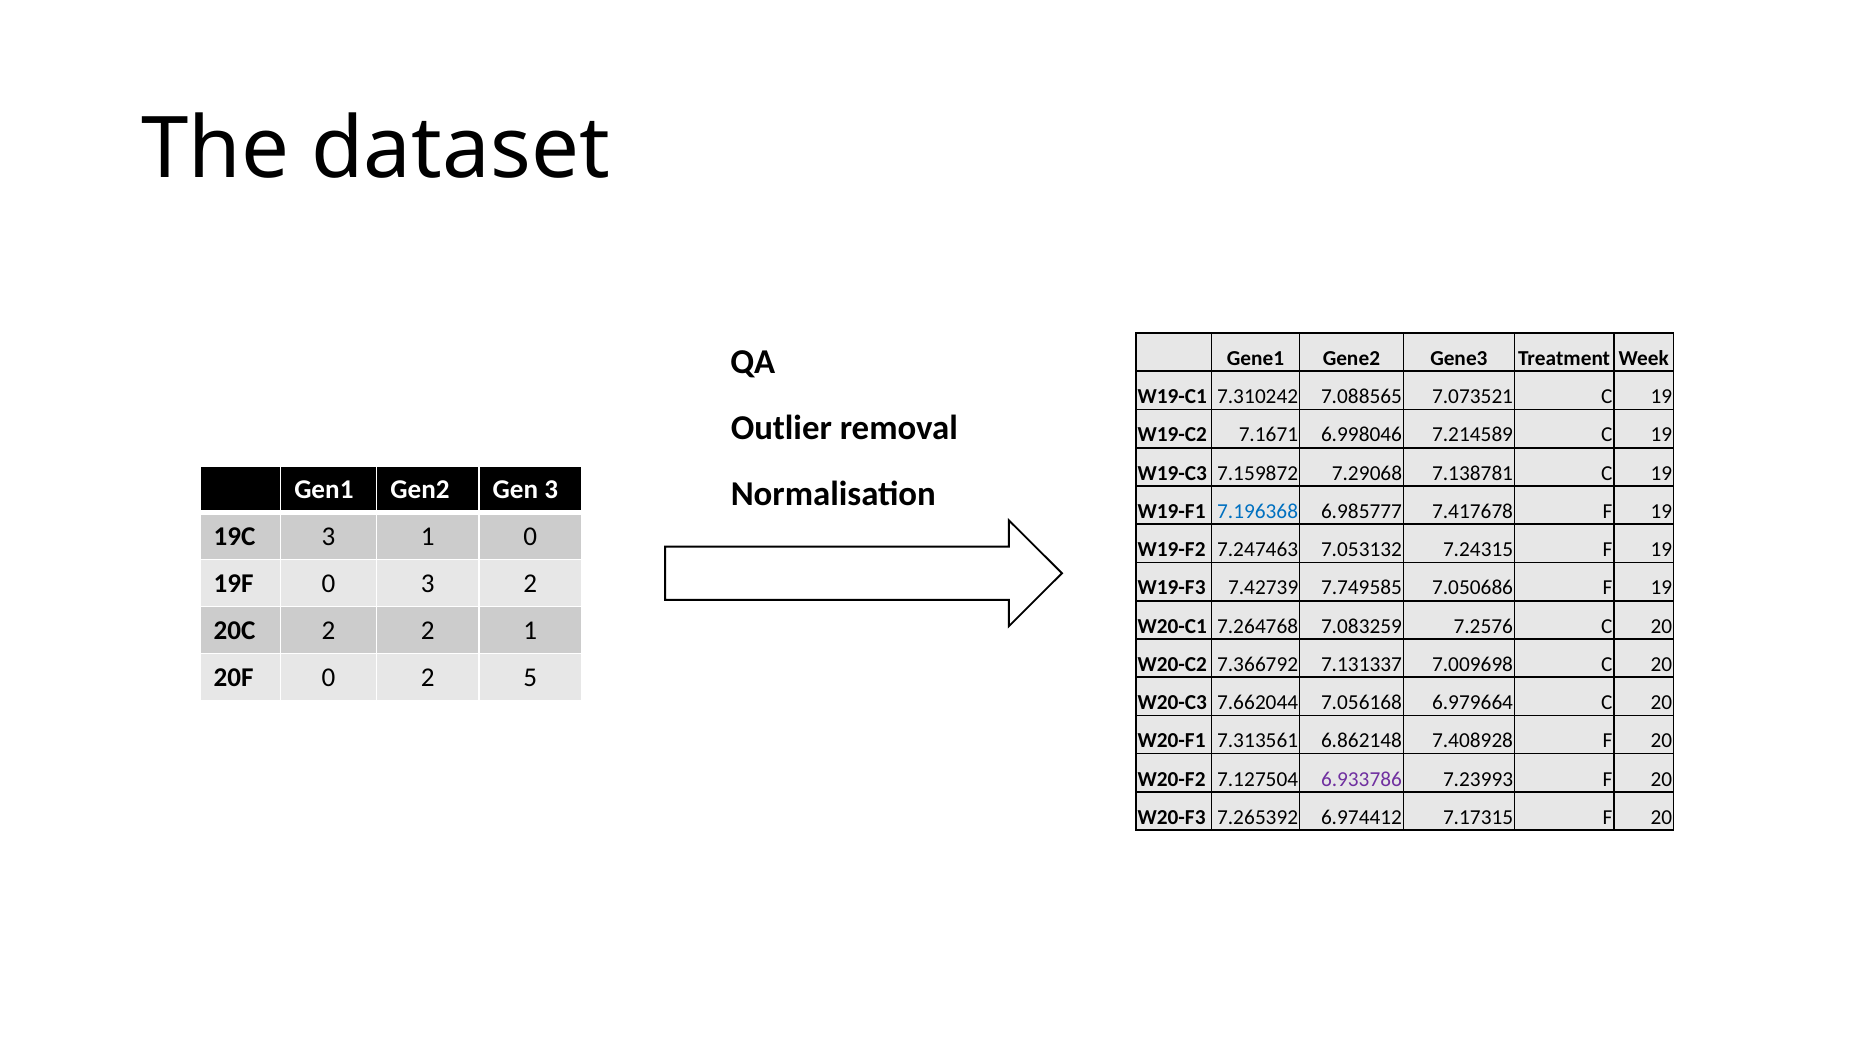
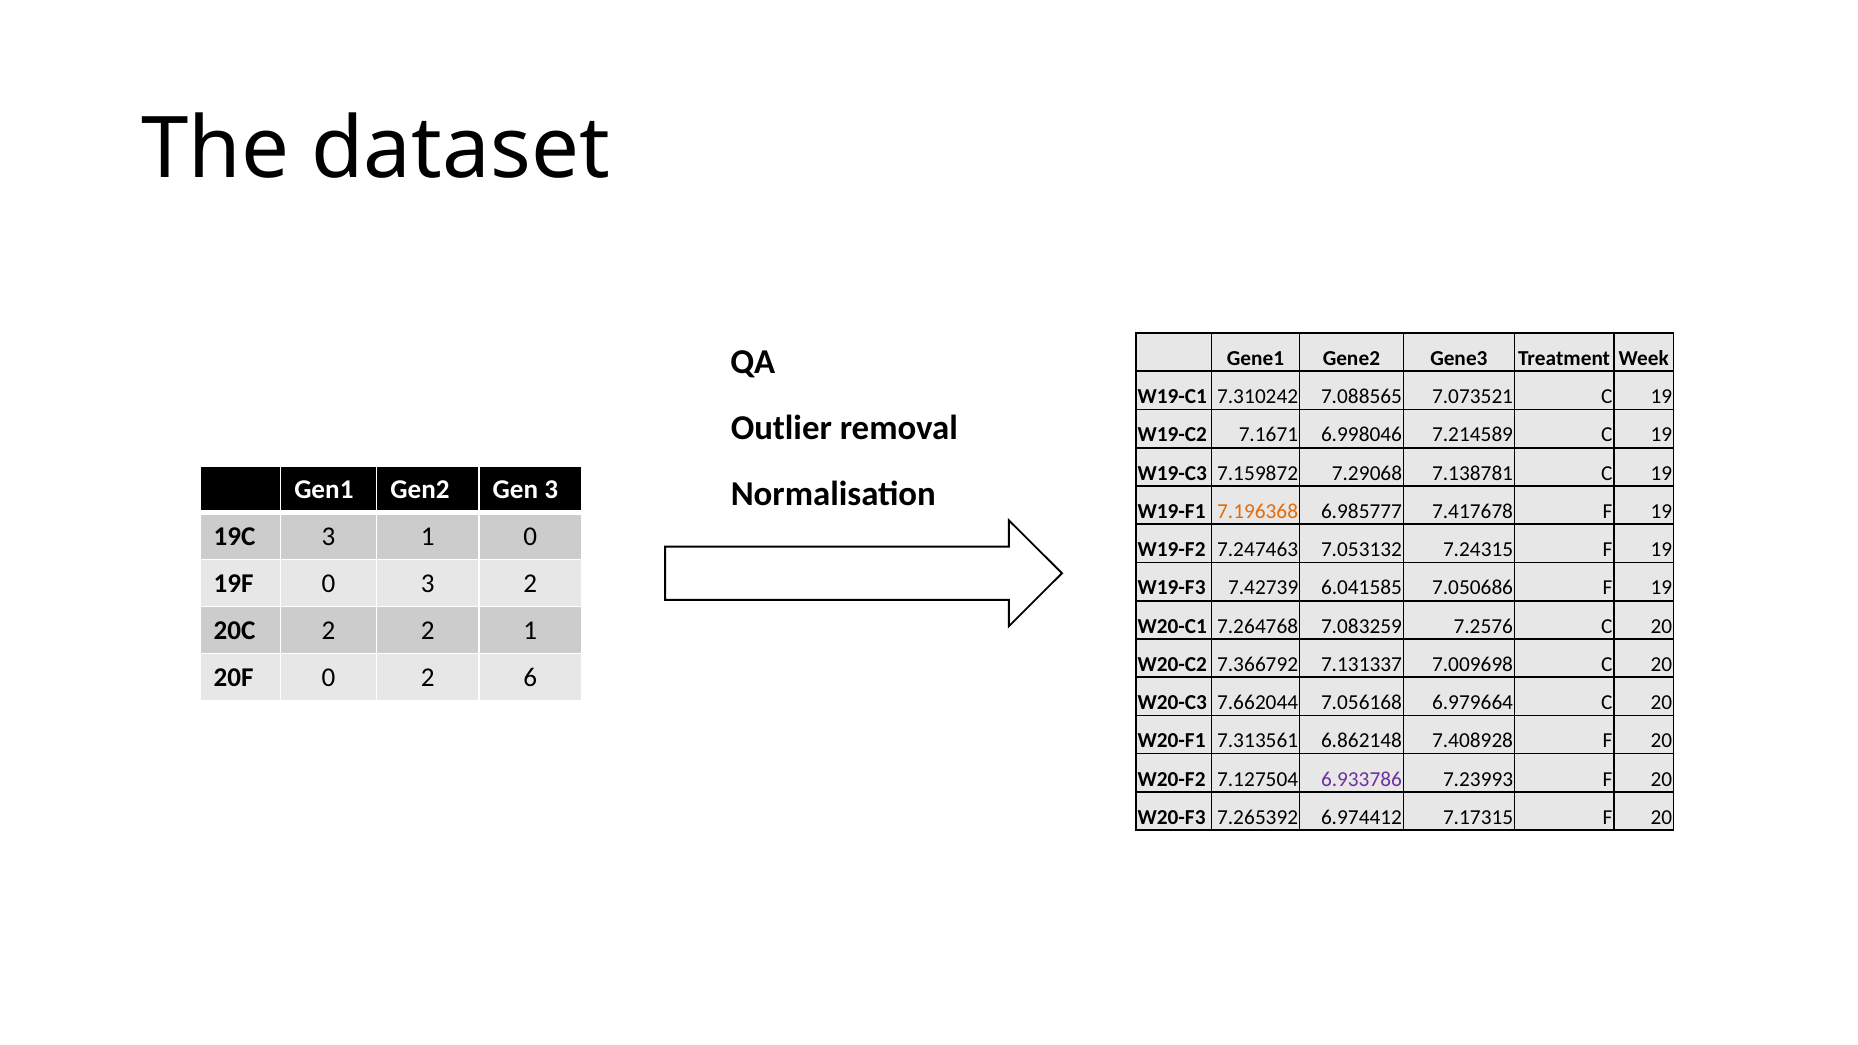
7.196368 colour: blue -> orange (1258, 511)
7.749585: 7.749585 -> 6.041585 (1361, 588)
5: 5 -> 6 (530, 677)
